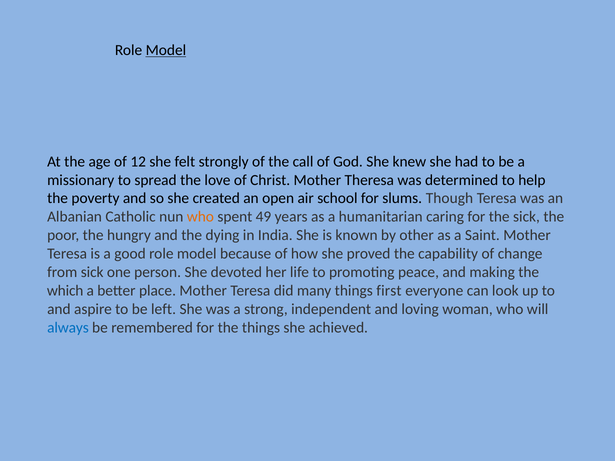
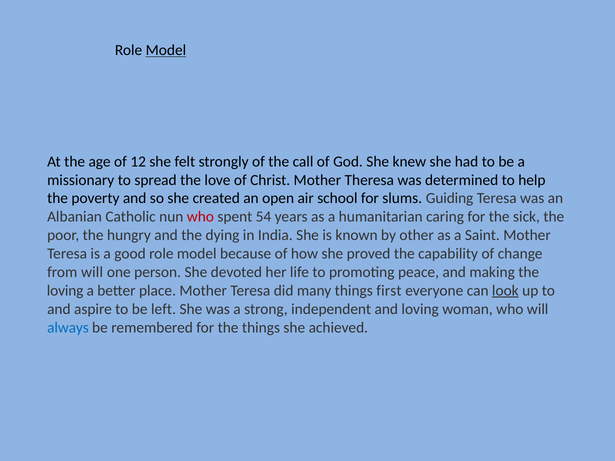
Though: Though -> Guiding (450, 199)
who colour: orange -> red (200, 217)
49: 49 -> 54 (263, 217)
from sick: sick -> will (92, 272)
which: which -> loving (65, 291)
look underline: none -> present (505, 291)
